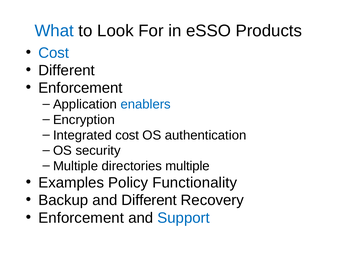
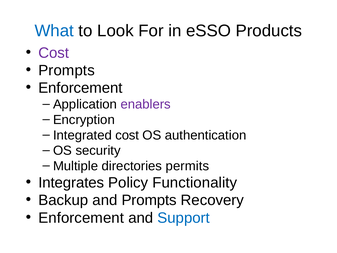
Cost colour: blue -> purple (54, 53)
Different: Different -> Prompts (67, 70)
enablers colour: blue -> purple (146, 104)
directories multiple: multiple -> permits (187, 166)
Examples: Examples -> Integrates (71, 182)
and Different: Different -> Prompts (149, 200)
